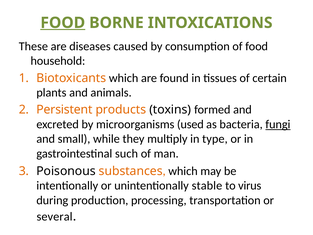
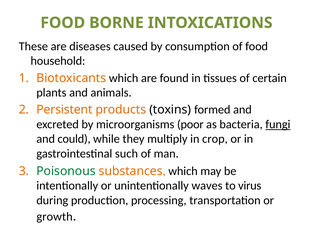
FOOD underline: present -> none (63, 23)
used: used -> poor (190, 124)
small: small -> could (74, 139)
type: type -> crop (215, 139)
Poisonous colour: black -> green (66, 171)
stable: stable -> waves (207, 185)
several: several -> growth (55, 216)
